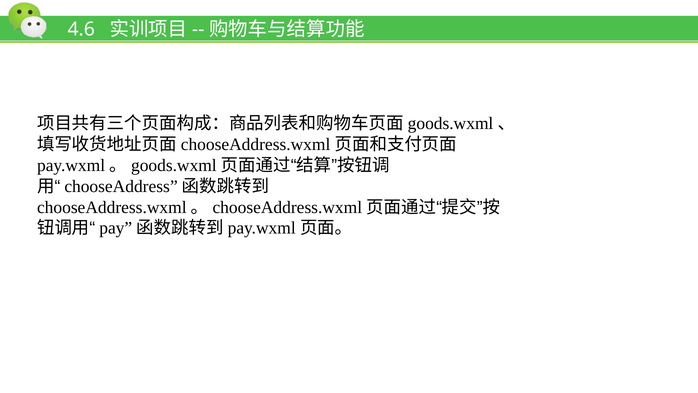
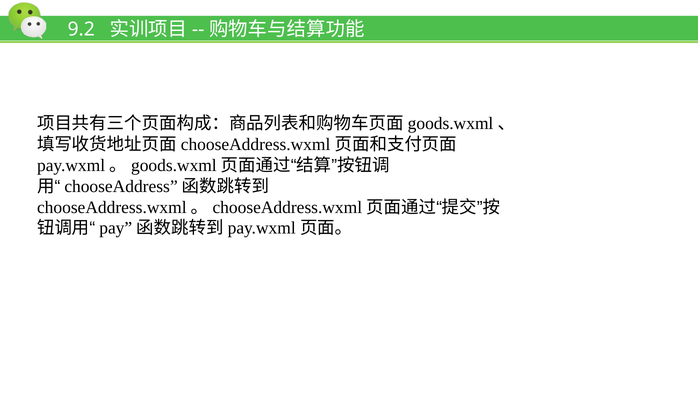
4.6: 4.6 -> 9.2 (81, 30)
